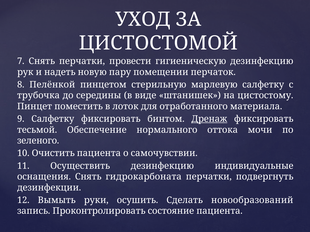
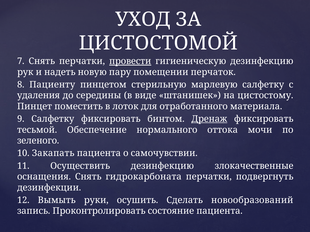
провести underline: none -> present (130, 61)
Пелёнкой: Пелёнкой -> Пациенту (52, 85)
трубочка: трубочка -> удаления (39, 96)
Очистить: Очистить -> Закапать (53, 154)
индивидуальные: индивидуальные -> злокачественные (254, 166)
